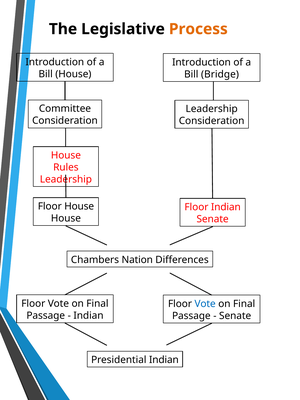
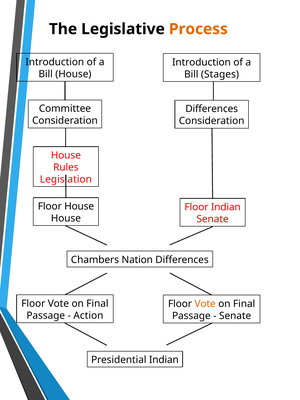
Bridge: Bridge -> Stages (220, 74)
Leadership: Leadership -> Differences (212, 109)
Leadership: Leadership -> Legislation (66, 179)
Vote colour: blue -> orange (205, 304)
Indian: Indian -> Action (88, 315)
